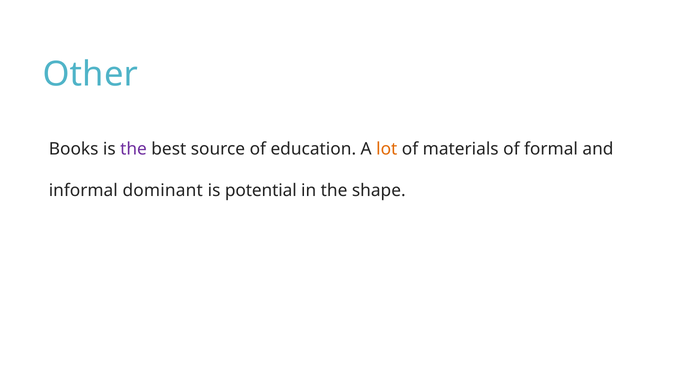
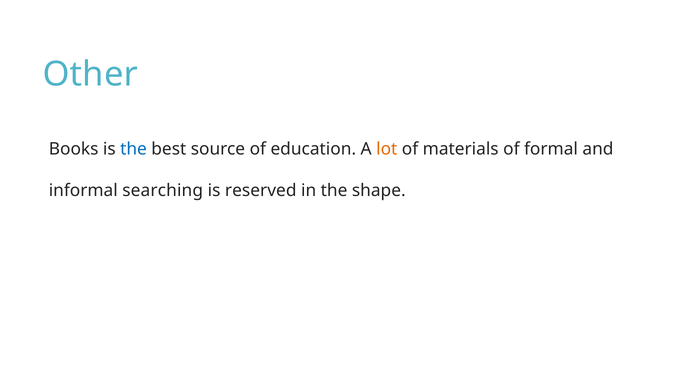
the colour: purple -> blue (134, 149)
dominant: dominant -> searching (163, 191)
potential: potential -> reserved (261, 191)
